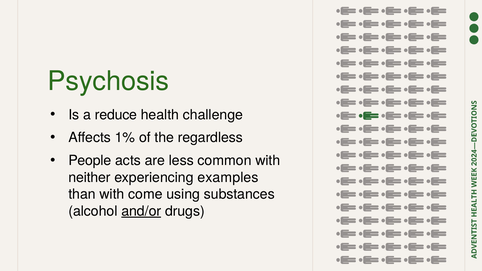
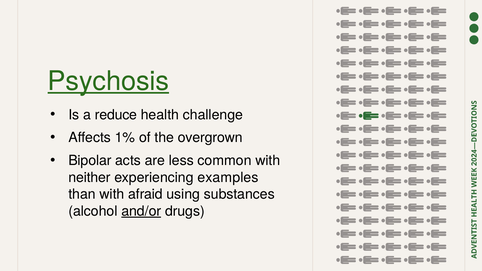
Psychosis underline: none -> present (108, 81)
regardless: regardless -> overgrown (210, 138)
People: People -> Bipolar (90, 161)
come: come -> afraid (145, 194)
